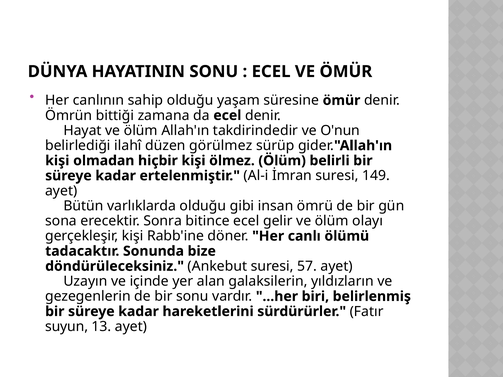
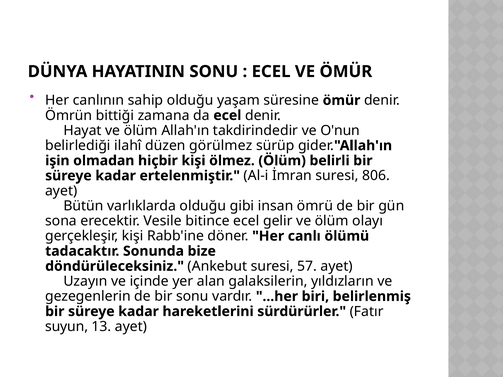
kişi: kişi -> işin (57, 161)
149: 149 -> 806 (376, 176)
Sonra: Sonra -> Vesile (163, 221)
